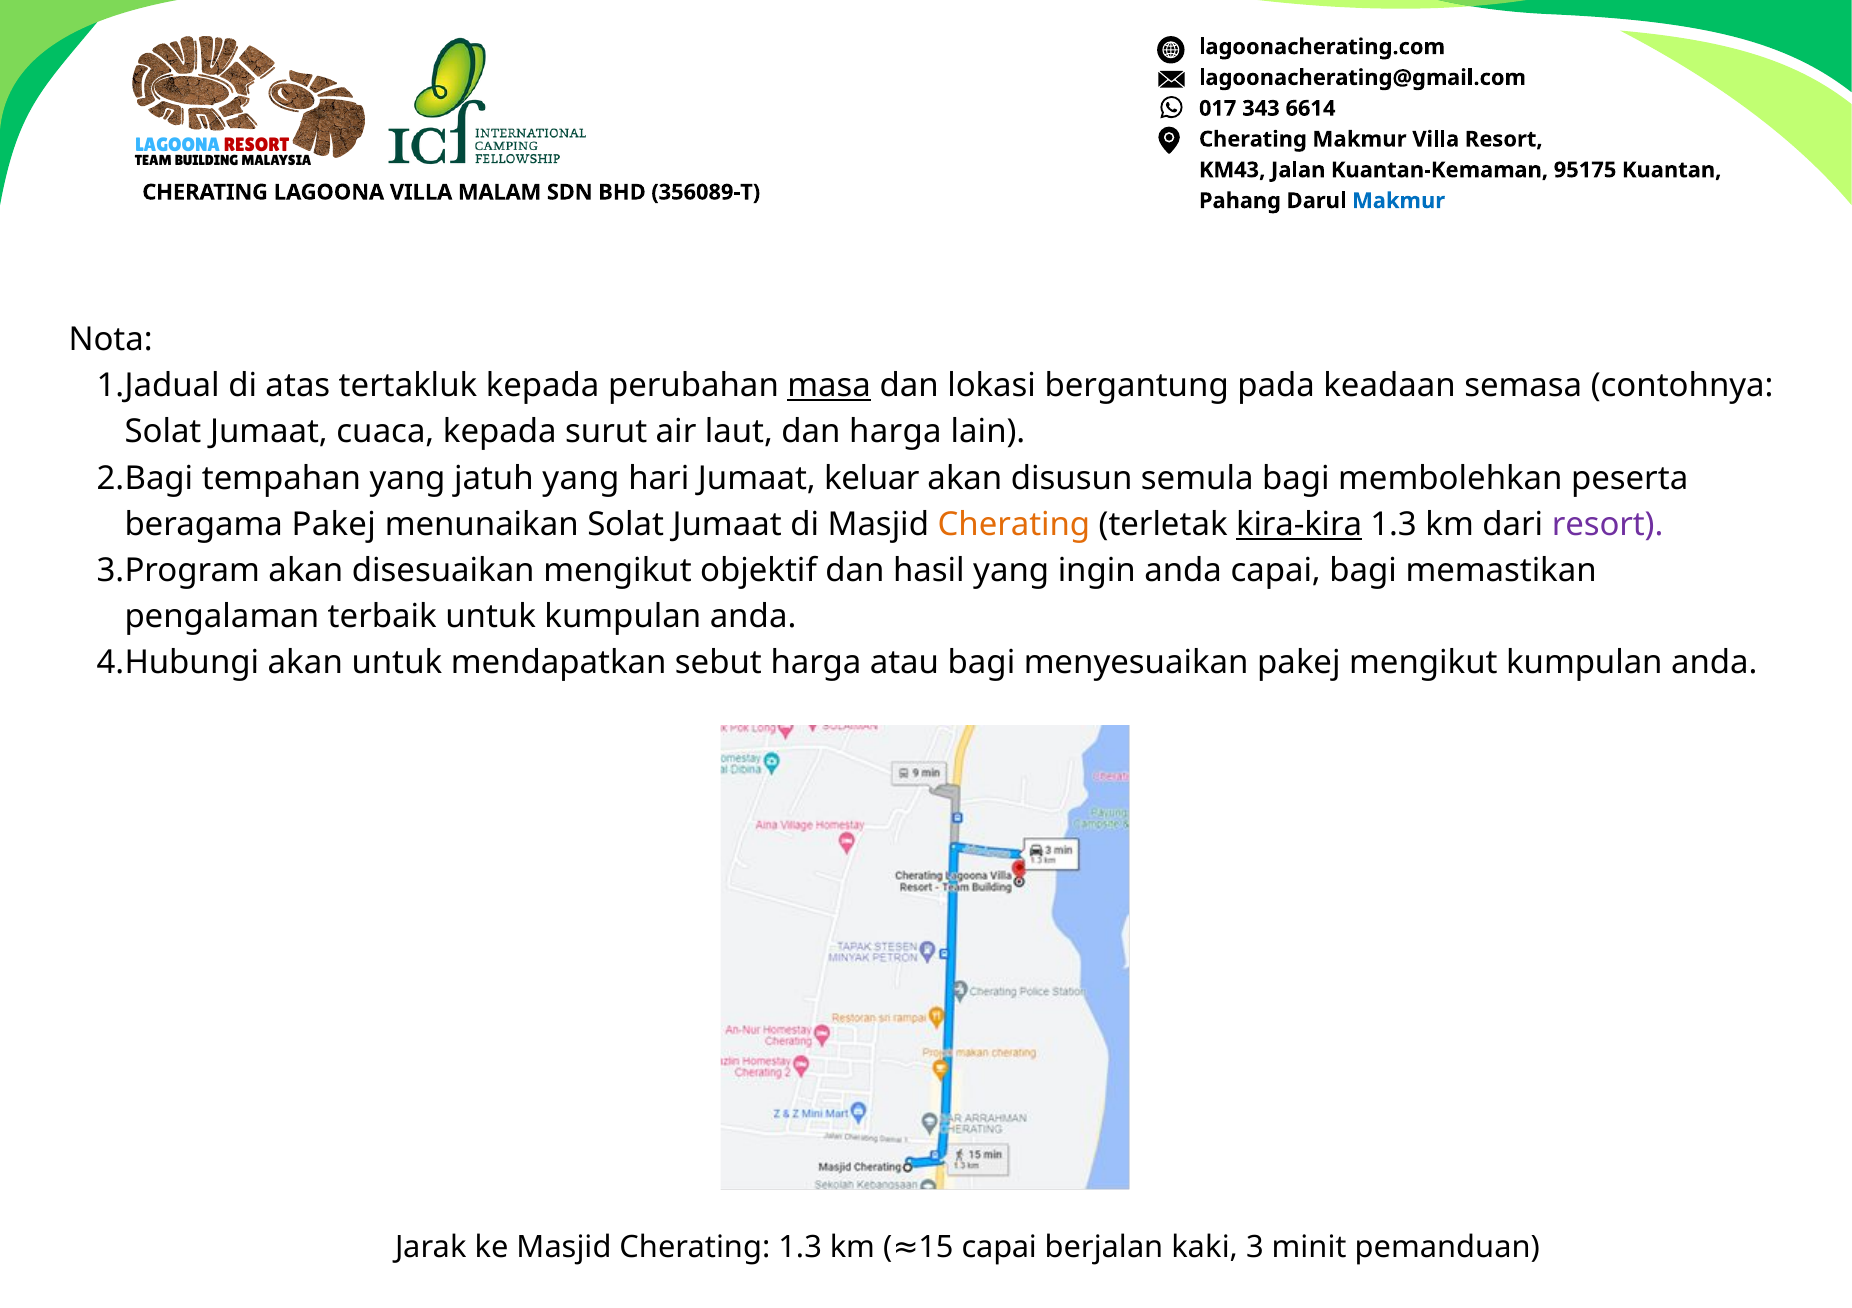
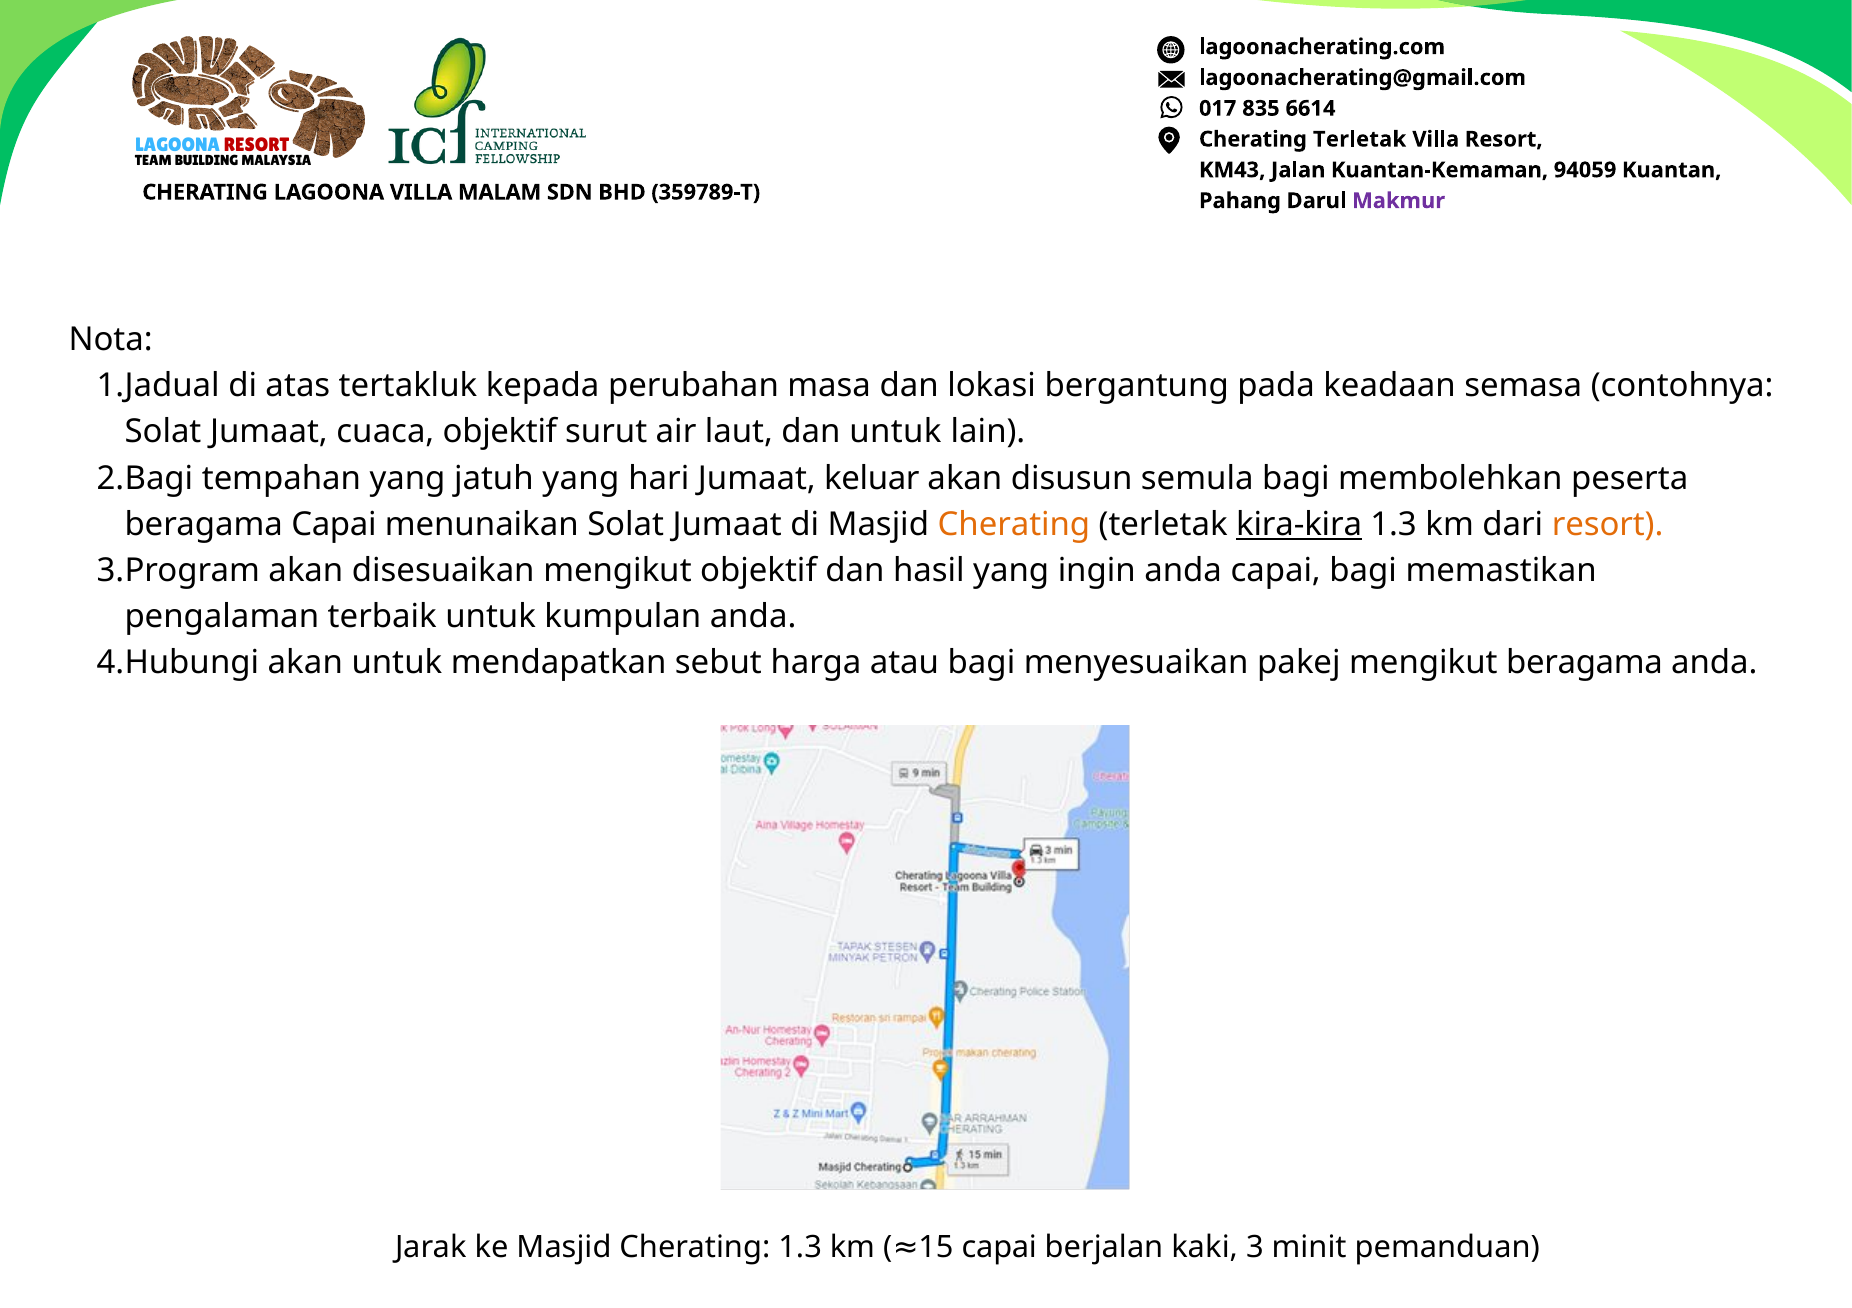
343: 343 -> 835 (1261, 109)
Makmur: Makmur -> Terletak (1360, 139)
95175: 95175 -> 94059 (1585, 170)
356089-T: 356089-T -> 359789-T (706, 192)
Makmur colour: blue -> purple (1399, 201)
masa underline: present -> none (829, 386)
cuaca kepada: kepada -> objektif (500, 432)
dan harga: harga -> untuk (895, 432)
beragama Pakej: Pakej -> Capai (334, 525)
resort colour: purple -> orange (1608, 525)
mengikut kumpulan: kumpulan -> beragama (1584, 663)
